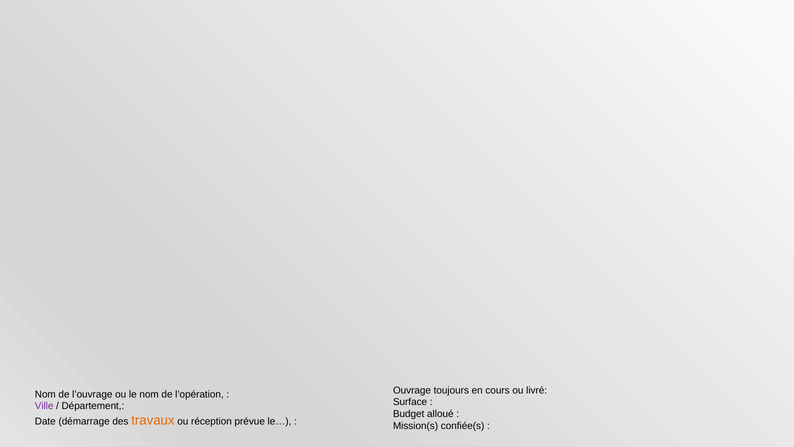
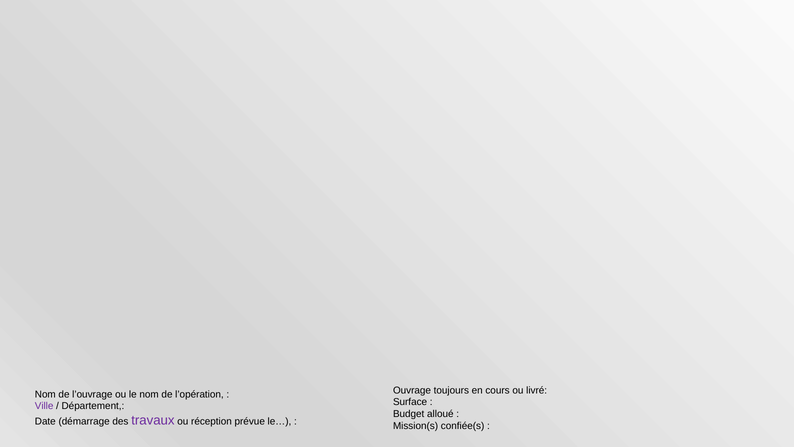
travaux colour: orange -> purple (153, 420)
